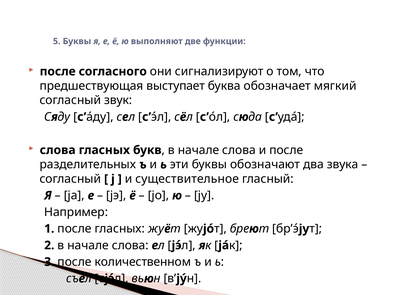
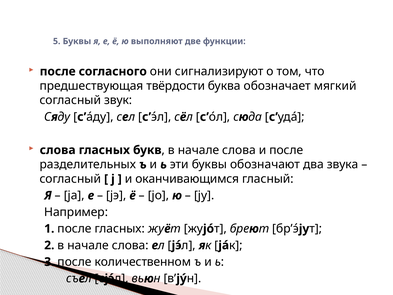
выступает: выступает -> твёрдости (176, 86)
существительное: существительное -> оканчивающимся (187, 179)
